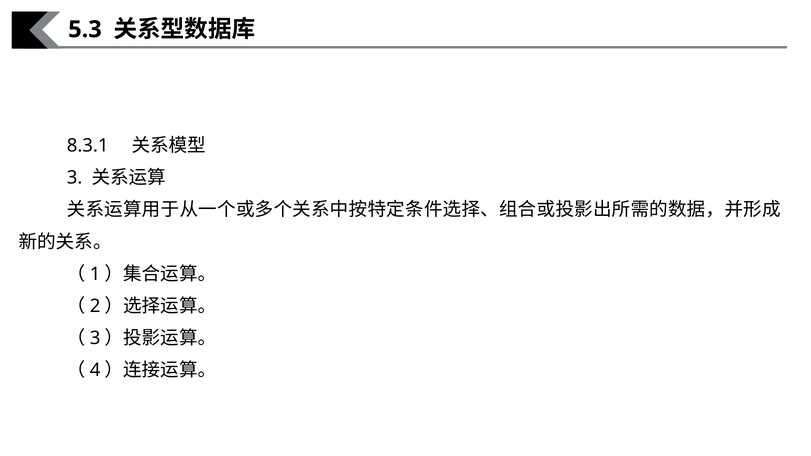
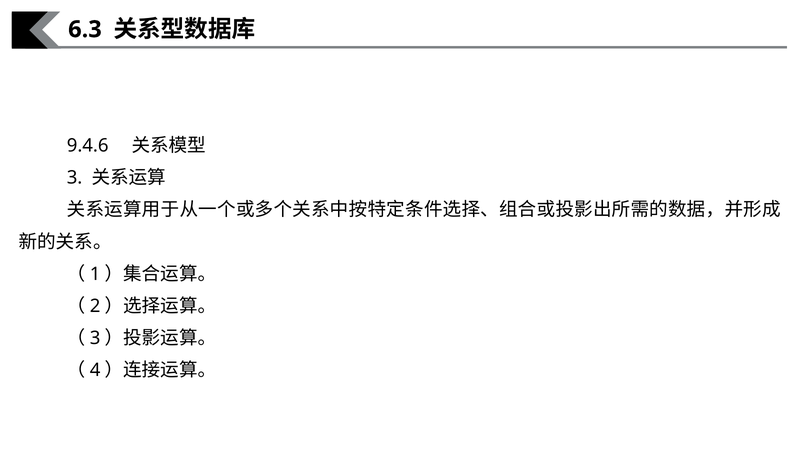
5.3: 5.3 -> 6.3 (85, 29)
8.3.1: 8.3.1 -> 9.4.6 (88, 146)
